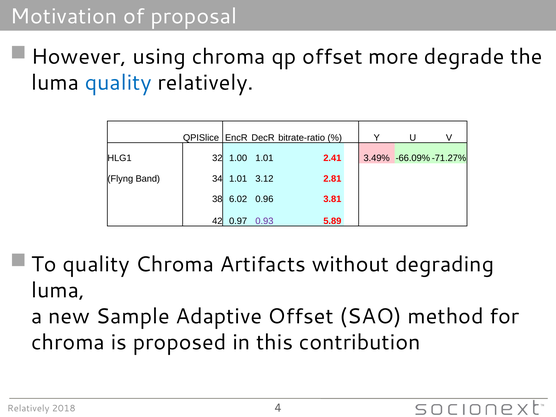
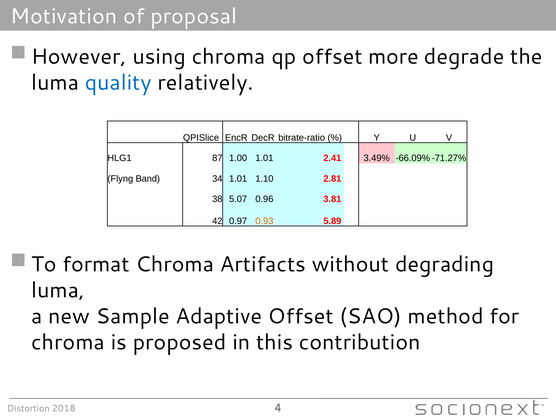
32: 32 -> 87 (217, 158)
3.12: 3.12 -> 1.10 (264, 179)
6.02: 6.02 -> 5.07 (238, 199)
0.93 colour: purple -> orange (264, 221)
To quality: quality -> format (96, 264)
Relatively: Relatively -> Distortion (28, 408)
